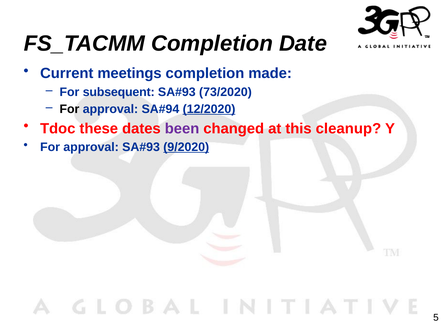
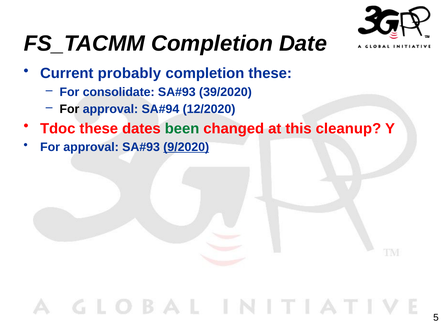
meetings: meetings -> probably (129, 73)
completion made: made -> these (270, 73)
subsequent: subsequent -> consolidate (119, 92)
73/2020: 73/2020 -> 39/2020 (225, 92)
12/2020 underline: present -> none (209, 109)
been colour: purple -> green (182, 129)
